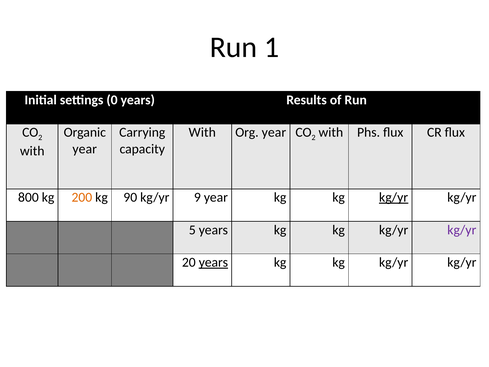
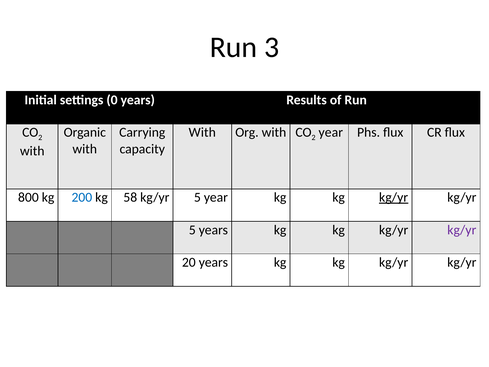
1: 1 -> 3 (272, 47)
Org year: year -> with (274, 132)
with: with -> year (331, 132)
year: year -> with (85, 149)
200 colour: orange -> blue (82, 197)
90: 90 -> 58 (130, 197)
9: 9 -> 5 (197, 197)
years underline: present -> none (213, 262)
